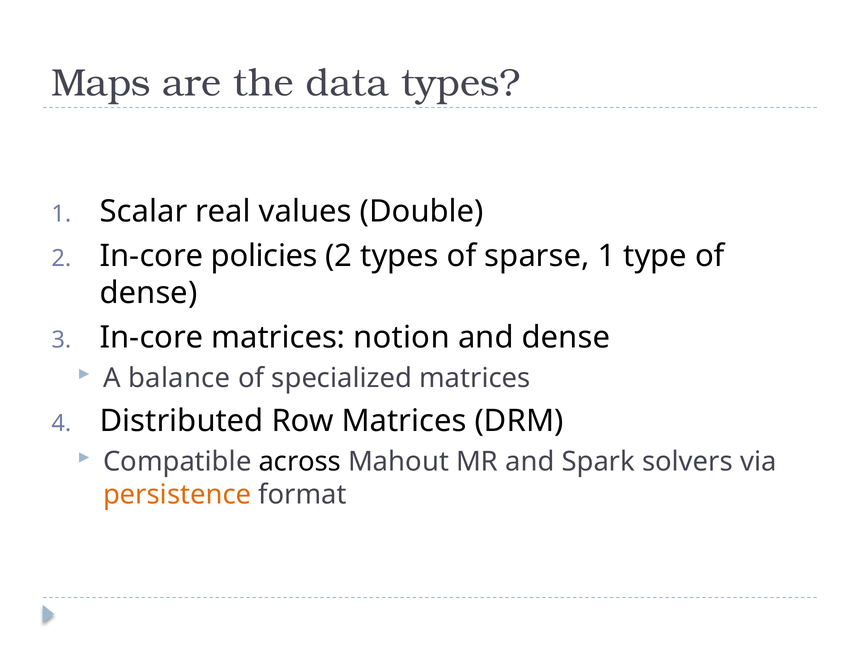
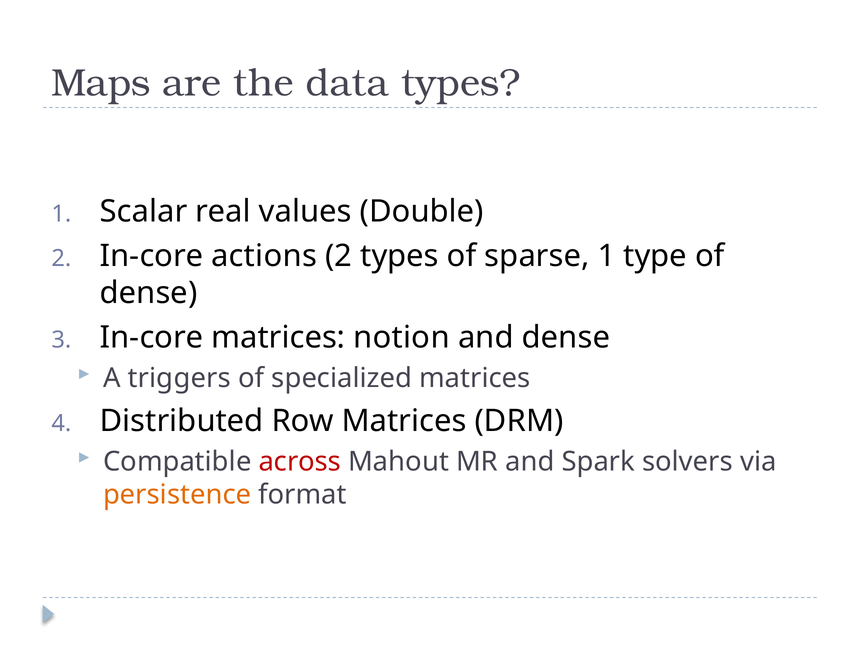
policies: policies -> actions (264, 256)
balance: balance -> triggers (179, 378)
across colour: black -> red (300, 462)
